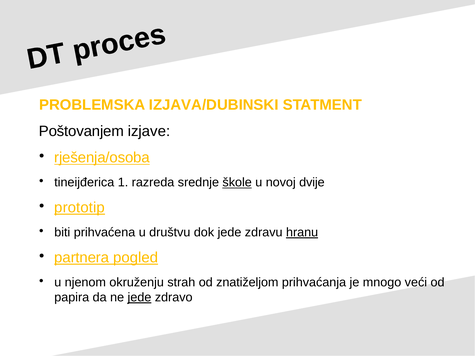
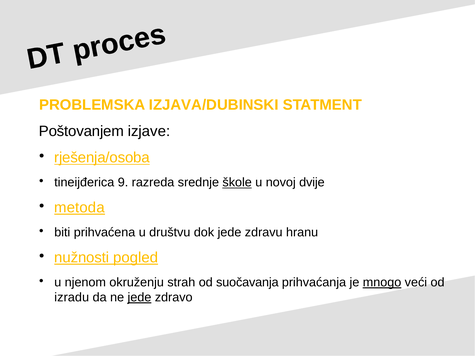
1: 1 -> 9 (123, 183)
prototip: prototip -> metoda (80, 208)
hranu underline: present -> none (302, 233)
partnera: partnera -> nužnosti (82, 258)
znatiželjom: znatiželjom -> suočavanja (247, 283)
mnogo underline: none -> present (382, 283)
papira: papira -> izradu (72, 298)
